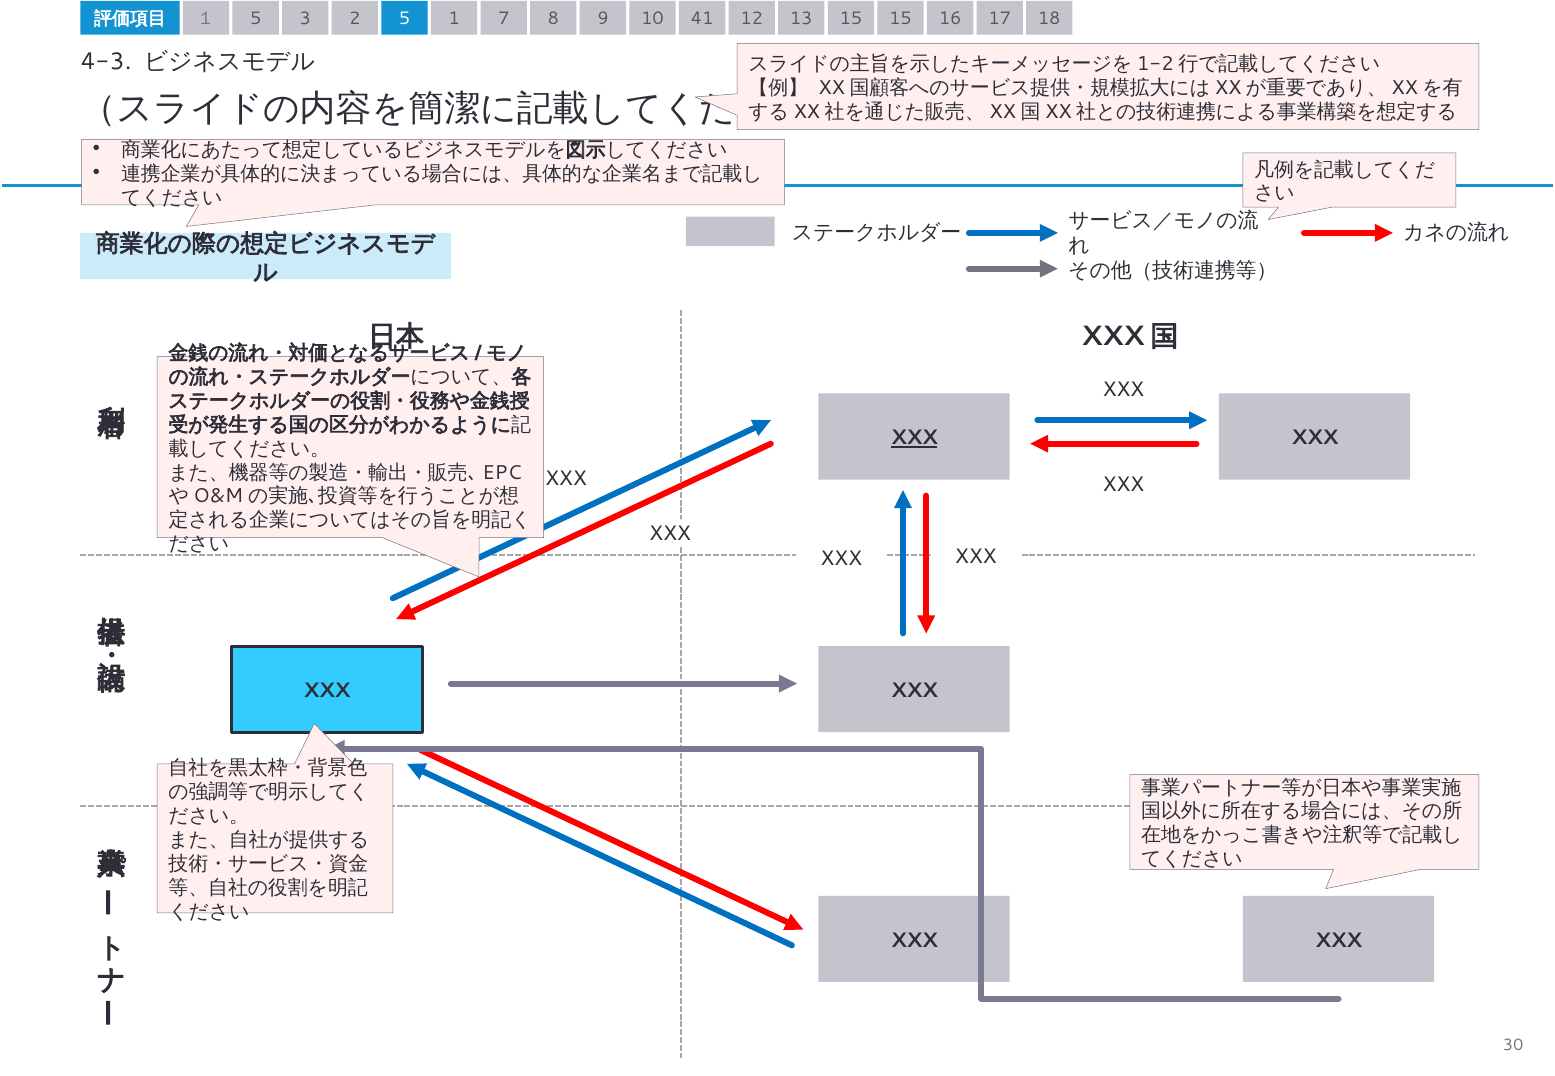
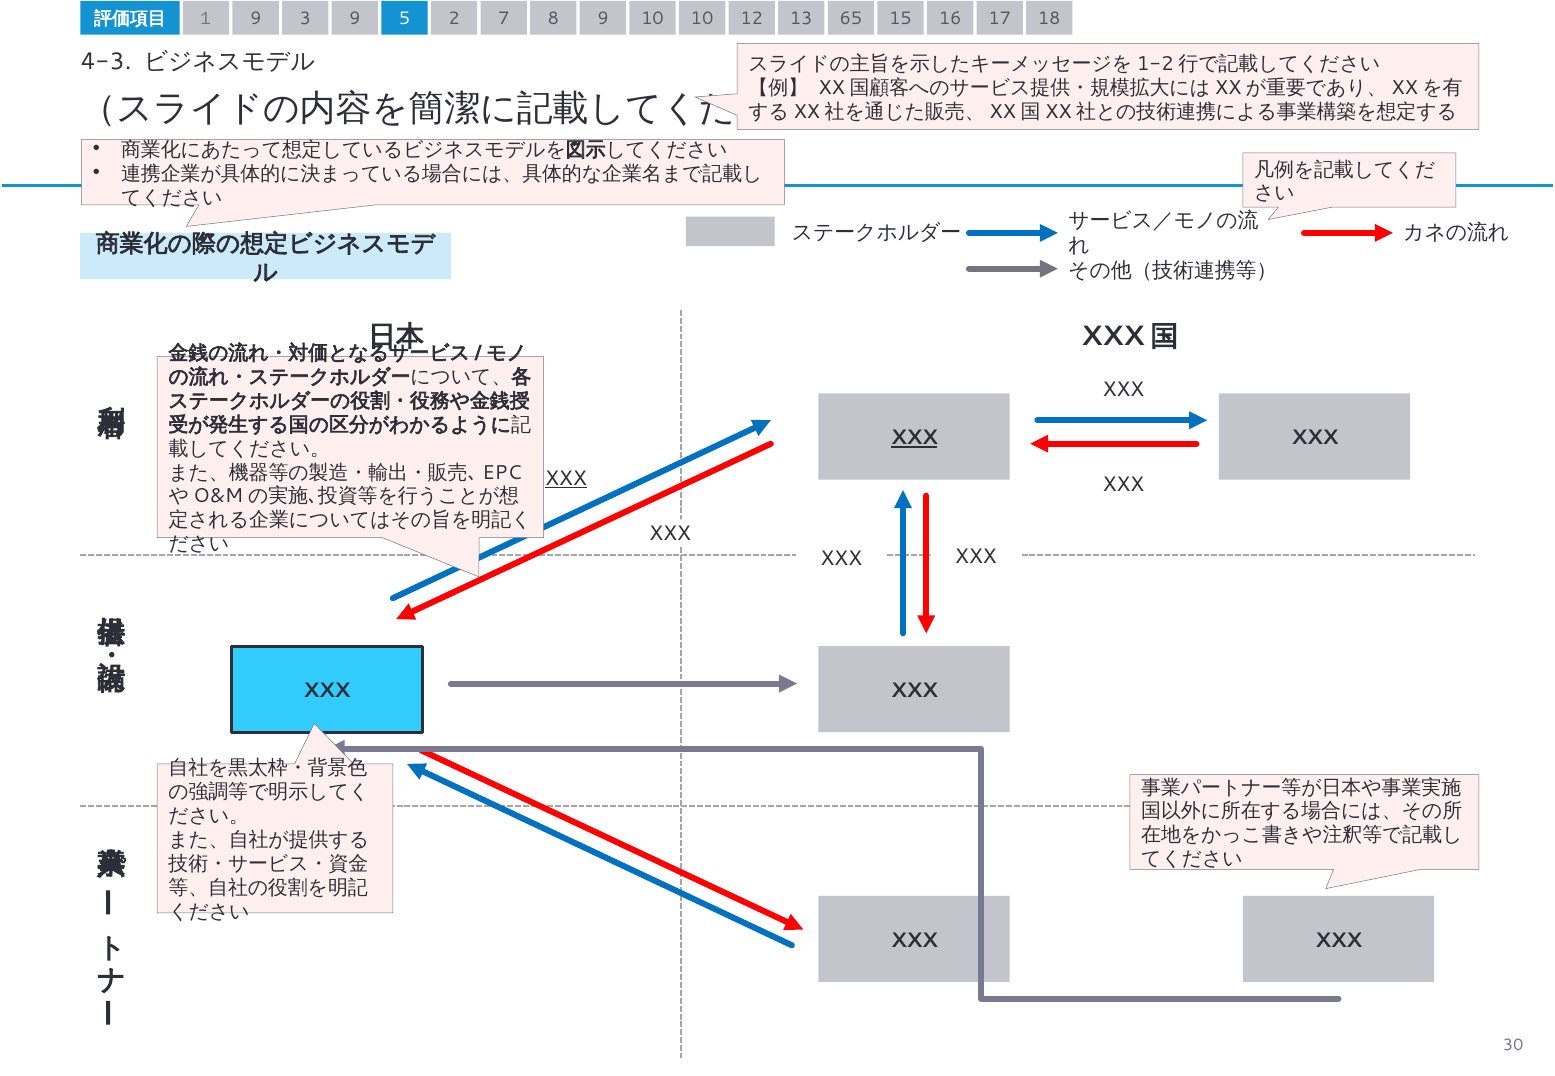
１ 5: 5 -> 9 (256, 18)
3 2: 2 -> 9 (355, 18)
1: 1 -> 2 (454, 18)
10 41: 41 -> 10 (702, 18)
13 15: 15 -> 65 (851, 18)
XXX underline: none -> present (566, 479)
